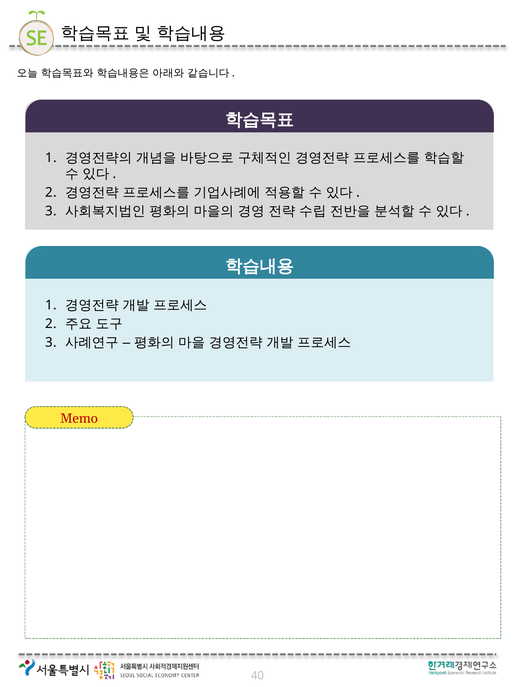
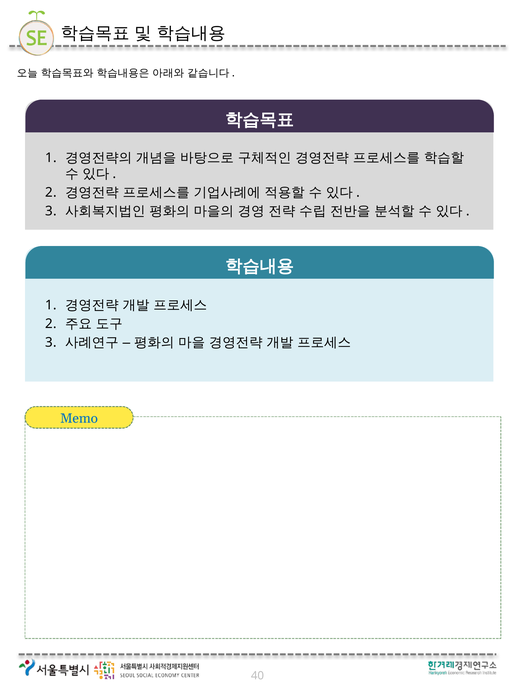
Memo colour: red -> blue (79, 418)
